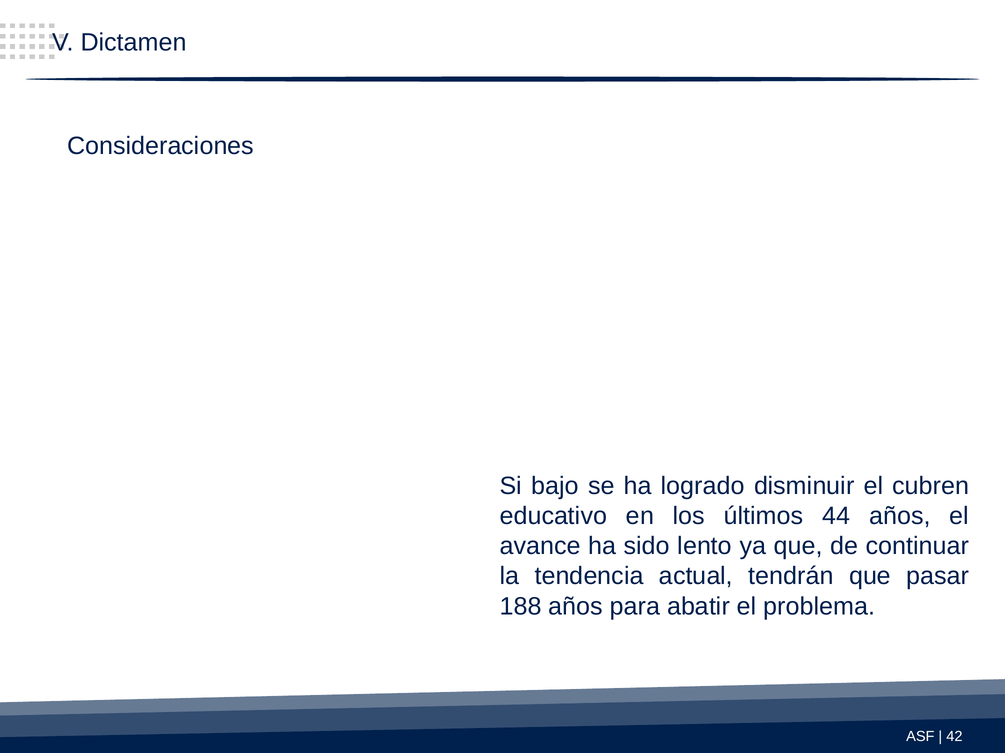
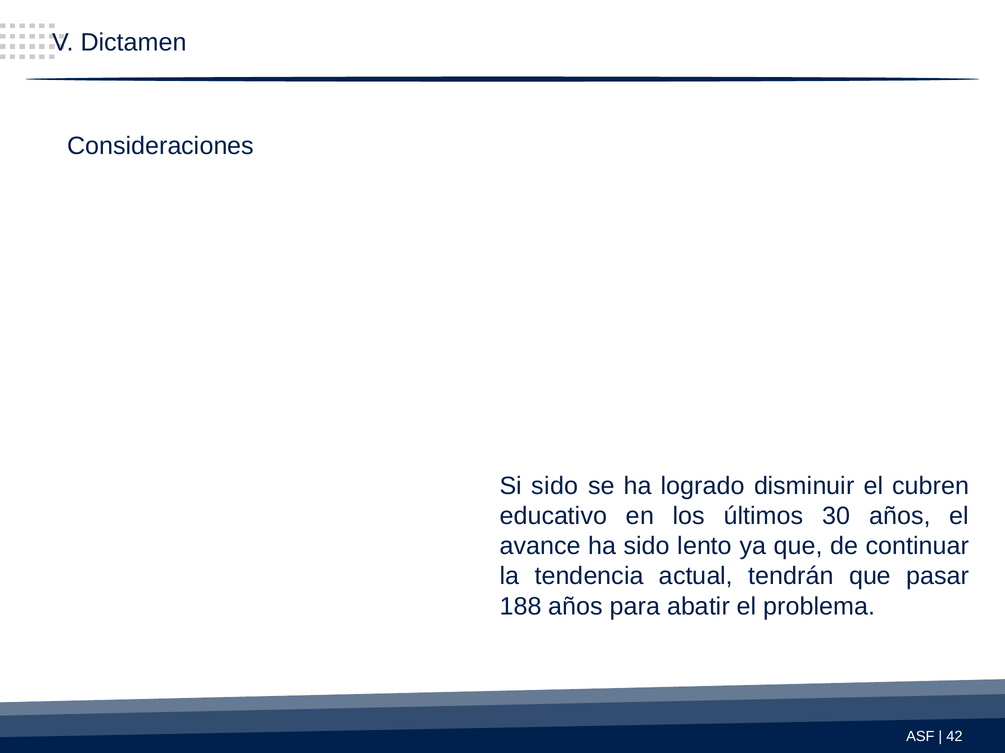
Si bajo: bajo -> sido (555, 486)
44: 44 -> 30 (836, 516)
